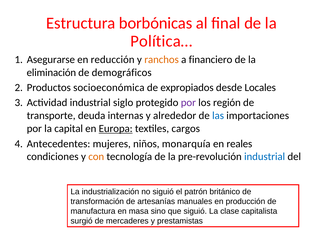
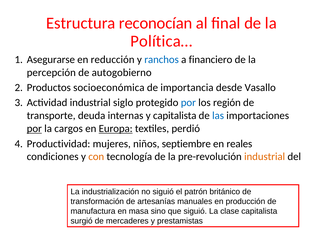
borbónicas: borbónicas -> reconocían (156, 23)
ranchos colour: orange -> blue (162, 59)
eliminación: eliminación -> percepción (51, 72)
demográficos: demográficos -> autogobierno (122, 72)
expropiados: expropiados -> importancia (187, 87)
Locales: Locales -> Vasallo (260, 87)
por colour: purple -> blue (188, 102)
y alrededor: alrededor -> capitalista (175, 115)
por underline: none -> present (34, 128)
capital: capital -> cargos (69, 128)
cargos: cargos -> perdió (186, 128)
Antecedentes: Antecedentes -> Productividad (59, 143)
monarquía: monarquía -> septiembre (186, 143)
industrial colour: blue -> orange (265, 156)
